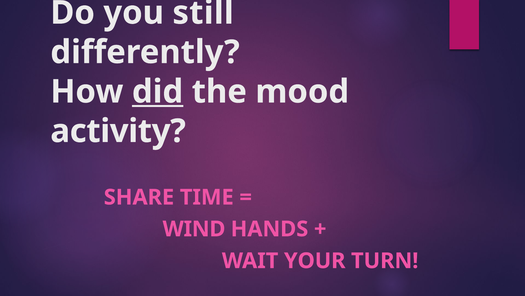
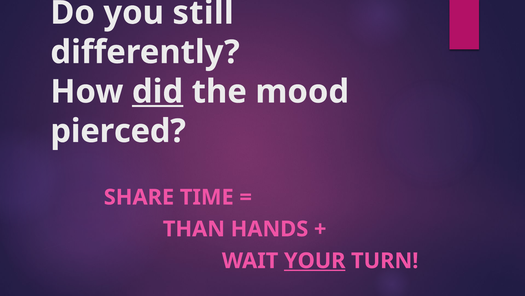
activity: activity -> pierced (118, 131)
WIND: WIND -> THAN (194, 229)
YOUR underline: none -> present (315, 260)
